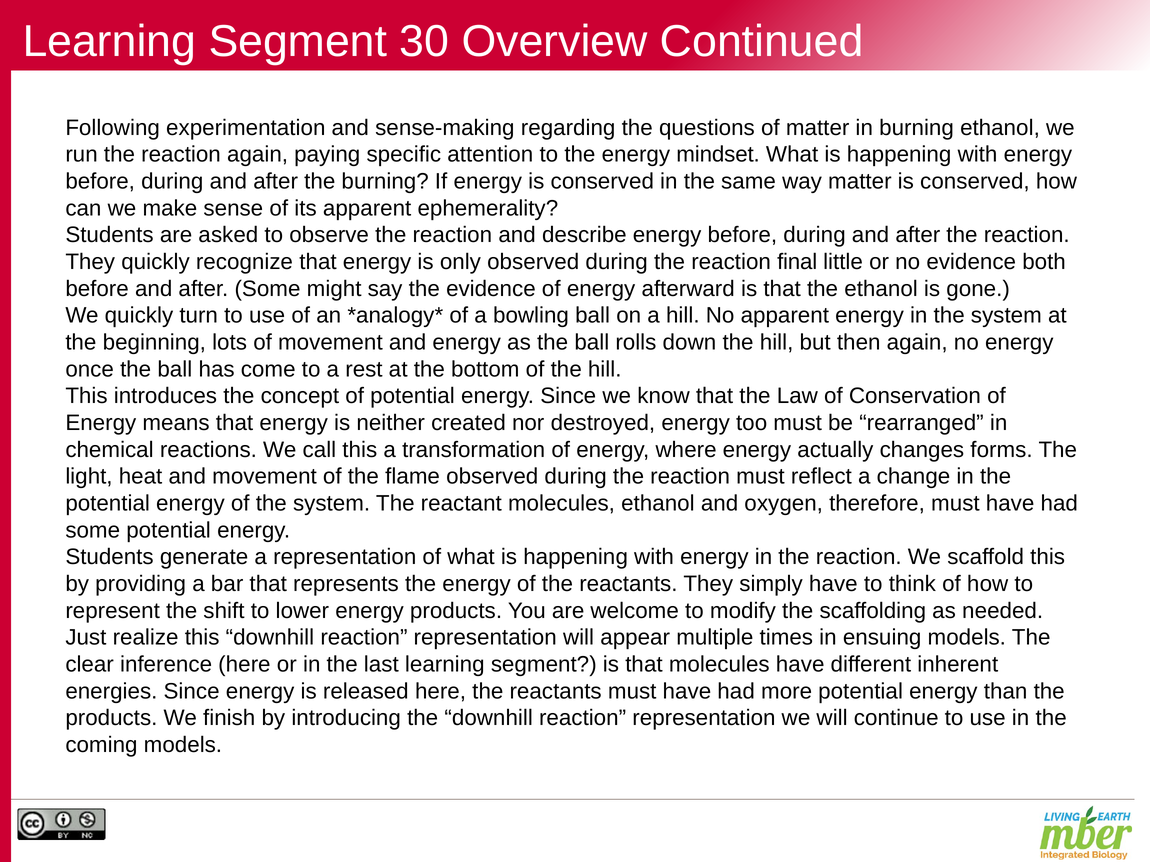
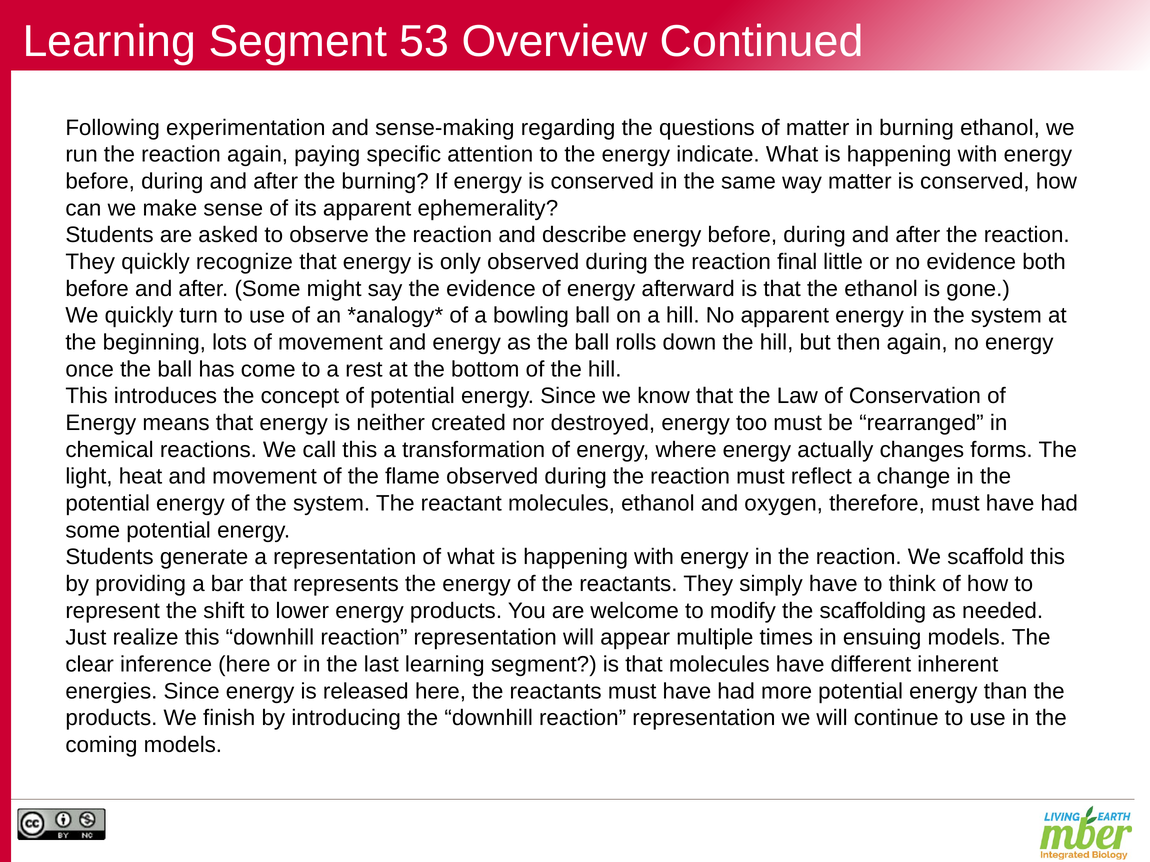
30: 30 -> 53 (424, 42)
mindset: mindset -> indicate (718, 155)
